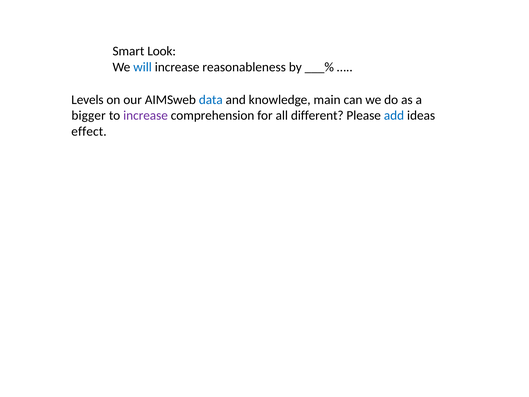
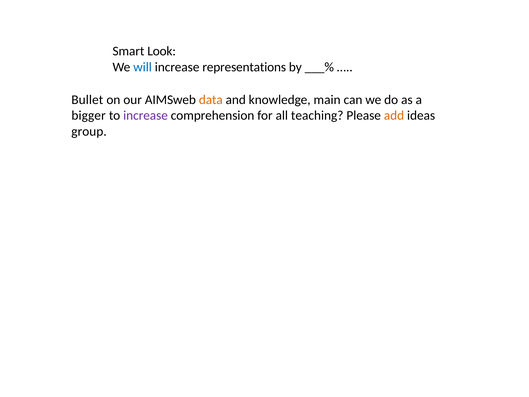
reasonableness: reasonableness -> representations (244, 67)
Levels: Levels -> Bullet (87, 100)
data colour: blue -> orange (211, 100)
different: different -> teaching (317, 115)
add colour: blue -> orange (394, 115)
effect: effect -> group (89, 131)
